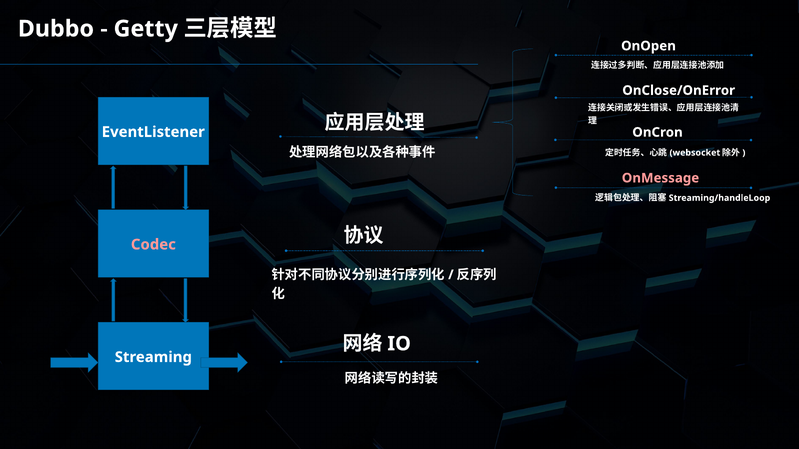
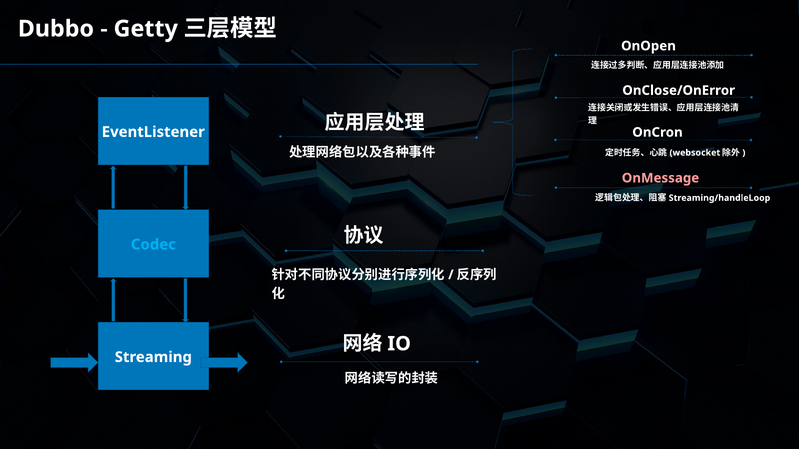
Codec colour: pink -> light blue (153, 245)
